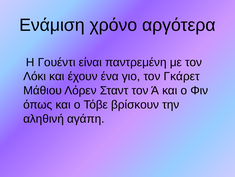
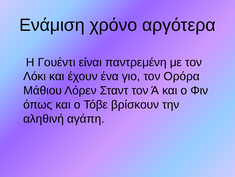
Γκάρετ: Γκάρετ -> Ορόρα (182, 76)
